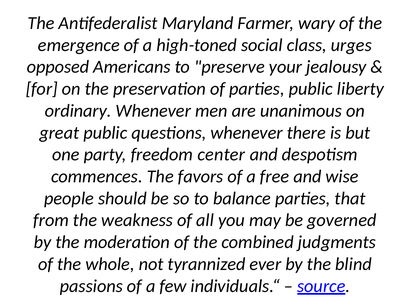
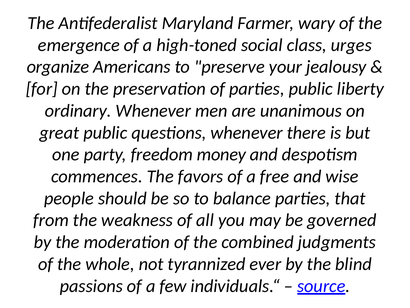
opposed: opposed -> organize (58, 67)
center: center -> money (221, 154)
